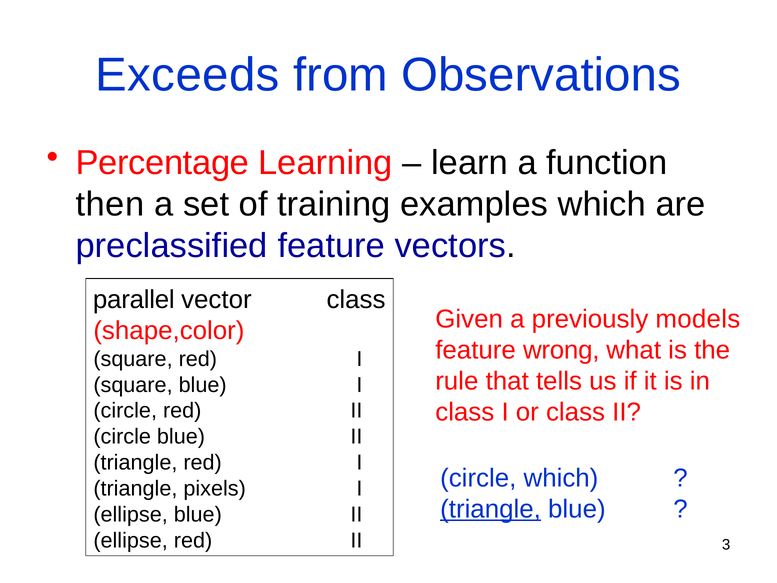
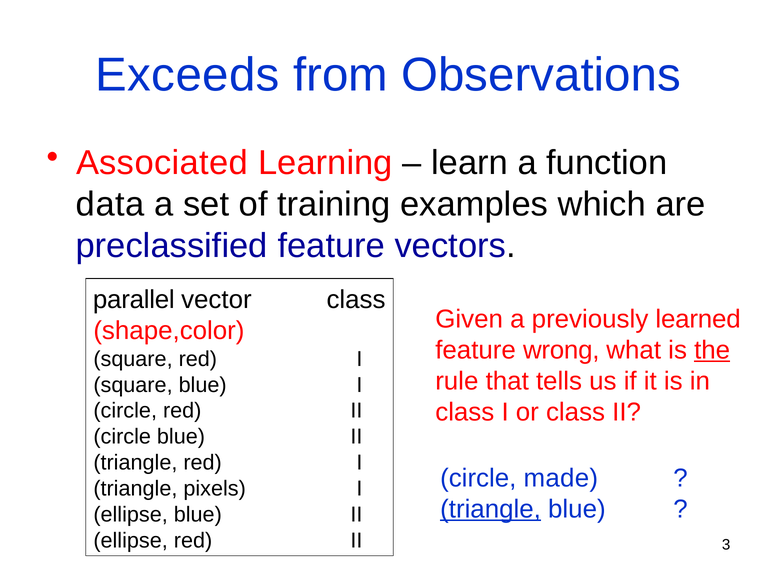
Percentage: Percentage -> Associated (162, 163)
then: then -> data (110, 204)
models: models -> learned (698, 319)
the underline: none -> present (712, 350)
circle which: which -> made (561, 478)
